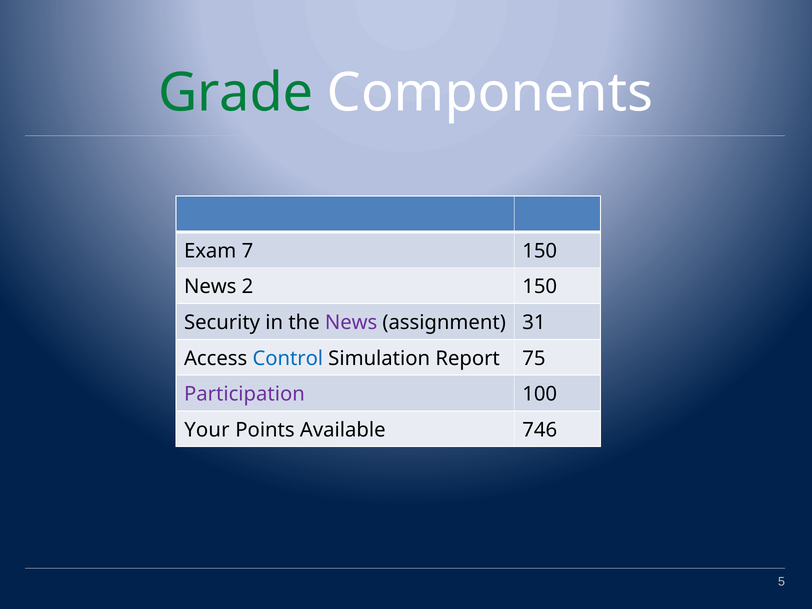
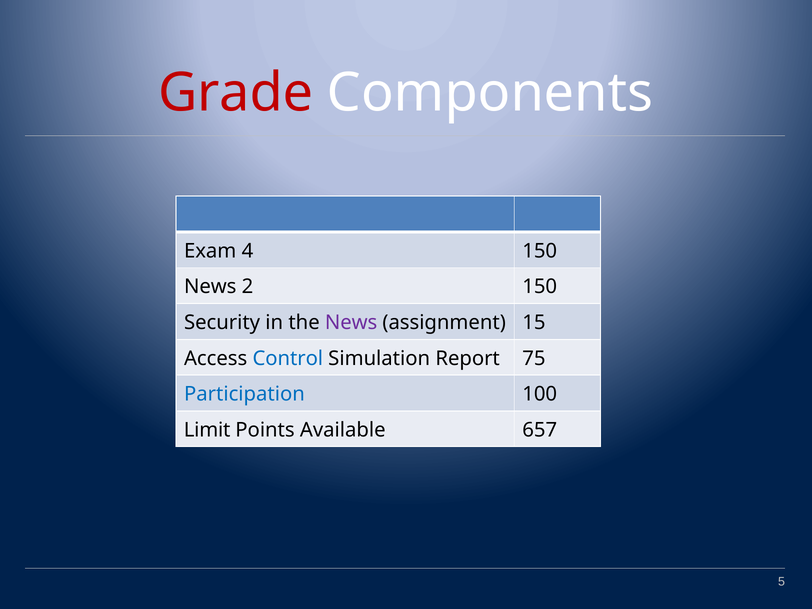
Grade colour: green -> red (236, 93)
7: 7 -> 4 (247, 251)
31: 31 -> 15 (534, 323)
Participation colour: purple -> blue (244, 394)
Your: Your -> Limit (207, 430)
746: 746 -> 657 (540, 430)
